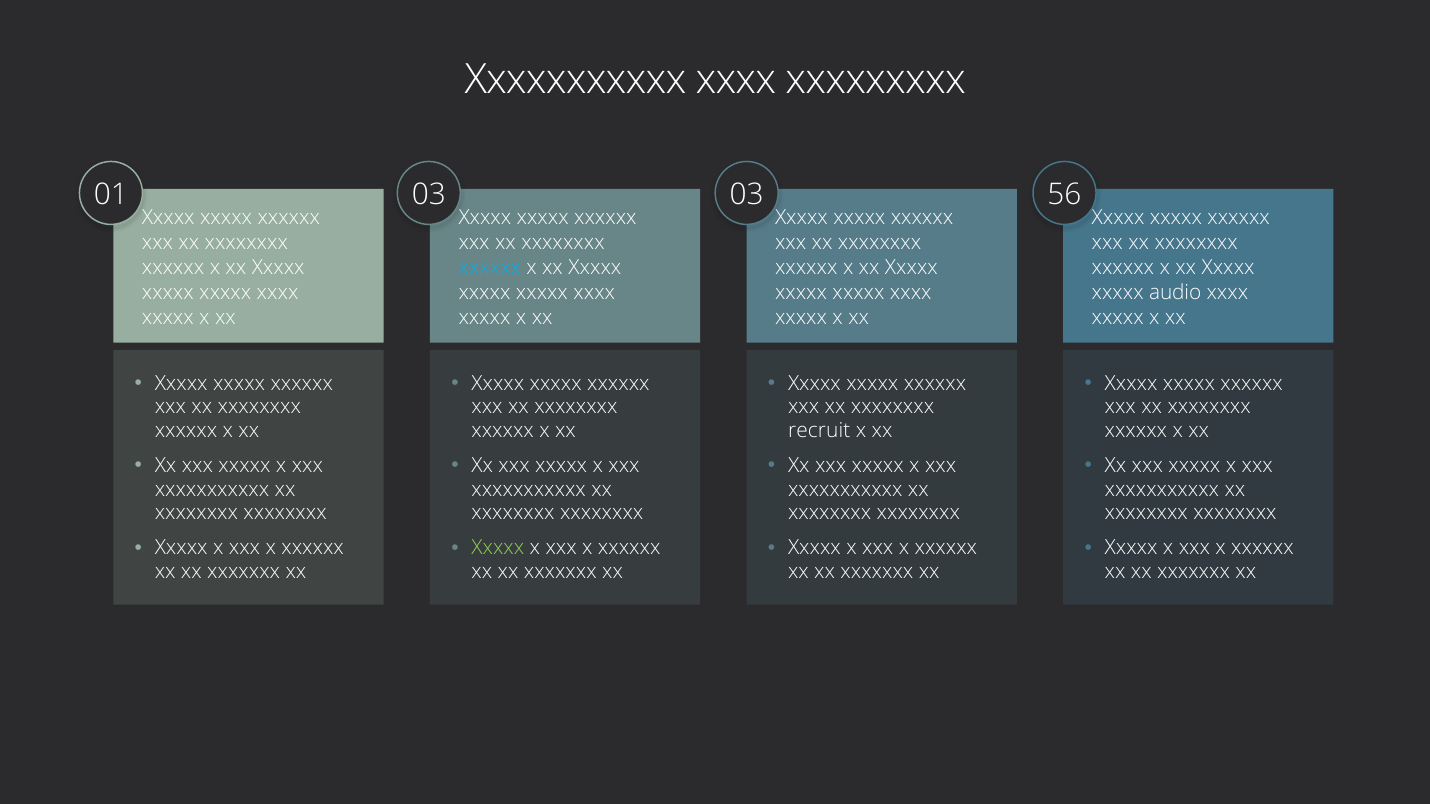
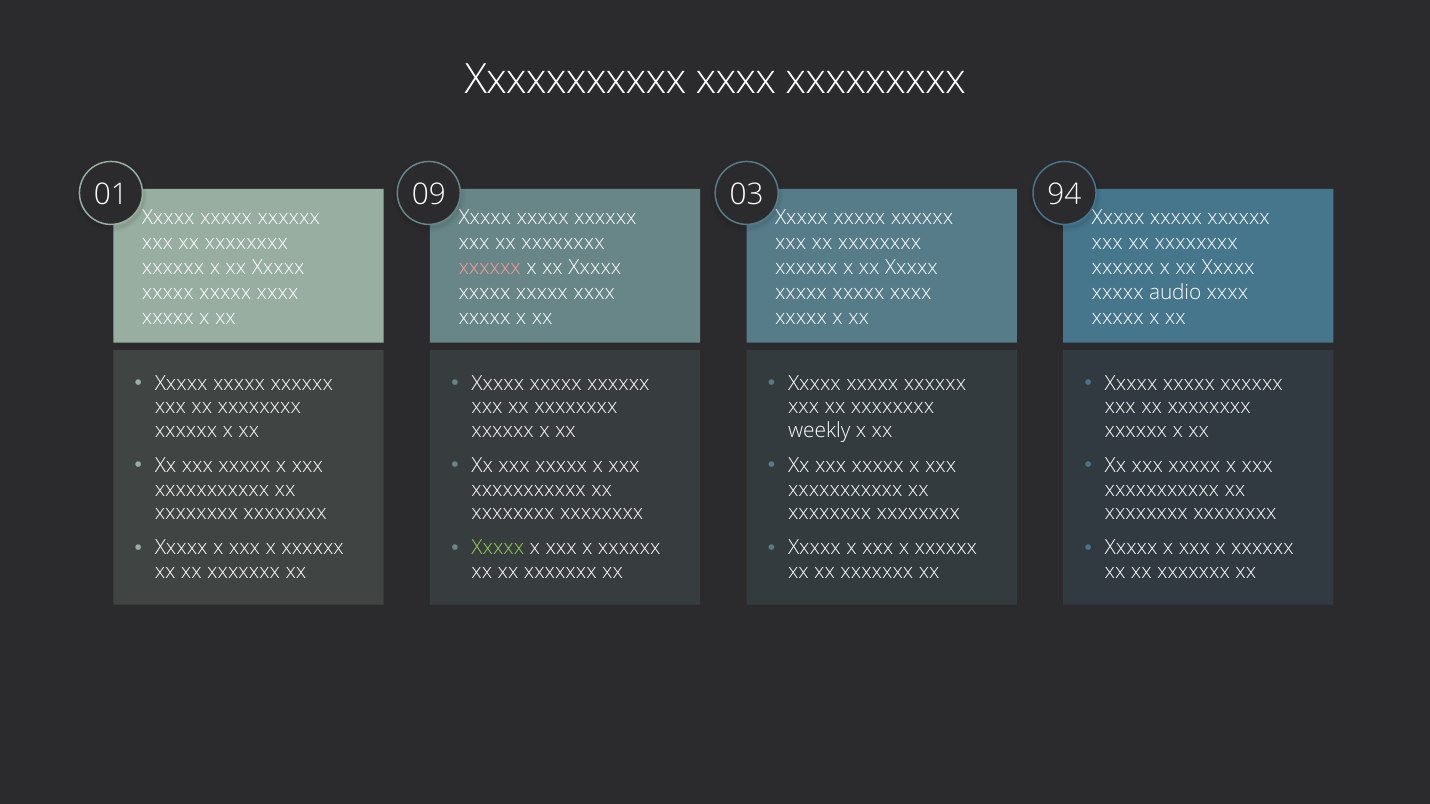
01 03: 03 -> 09 (429, 195)
56: 56 -> 94 (1064, 195)
xxxxxx colour: light blue -> pink (490, 267)
recruit: recruit -> weekly (819, 430)
